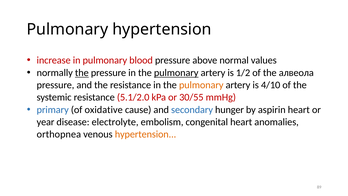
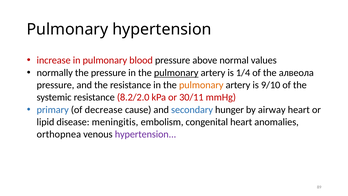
the underline: present -> none (82, 73)
1/2: 1/2 -> 1/4 (243, 73)
4/10: 4/10 -> 9/10 (271, 85)
5.1/2.0: 5.1/2.0 -> 8.2/2.0 (133, 97)
30/55: 30/55 -> 30/11 (191, 97)
oxidative: oxidative -> decrease (104, 110)
aspirin: aspirin -> airway (272, 110)
year: year -> lipid (45, 122)
electrolyte: electrolyte -> meningitis (115, 122)
hypertension colour: orange -> purple (145, 134)
